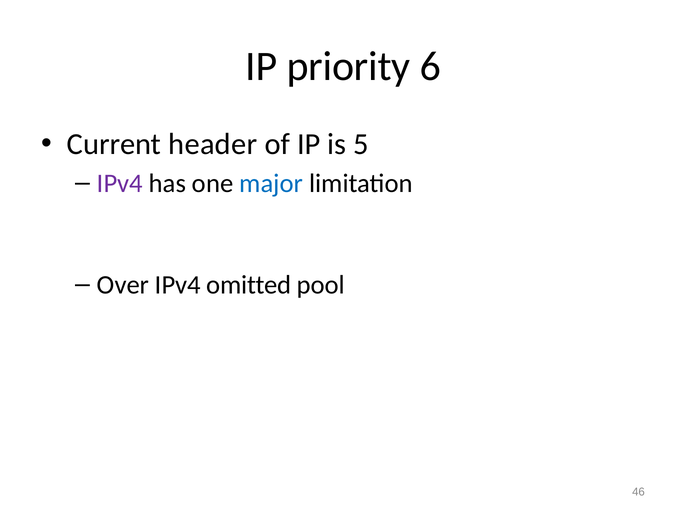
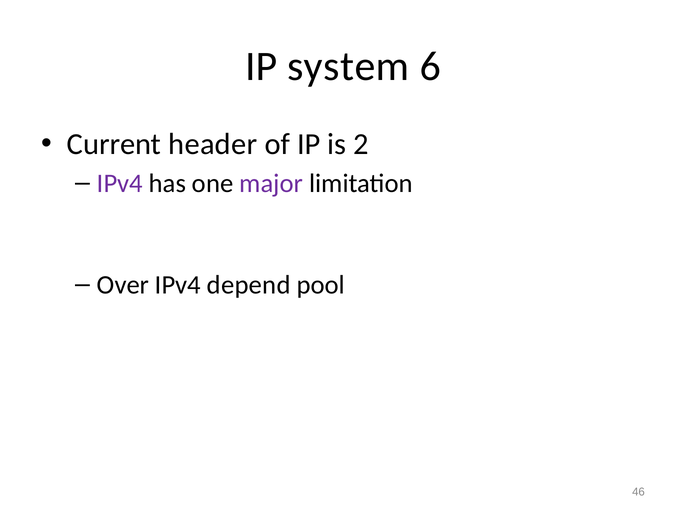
priority: priority -> system (348, 66)
5: 5 -> 2 (361, 144)
major colour: blue -> purple (271, 183)
omitted: omitted -> depend (249, 285)
